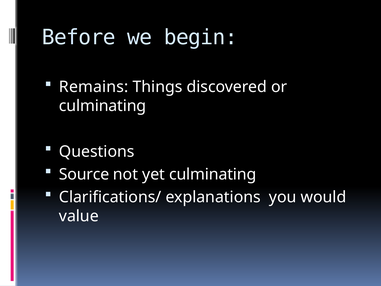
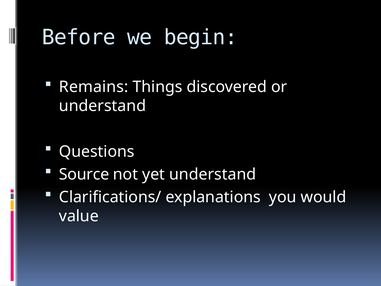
culminating: culminating -> understand (103, 106)
yet culminating: culminating -> understand (213, 174)
